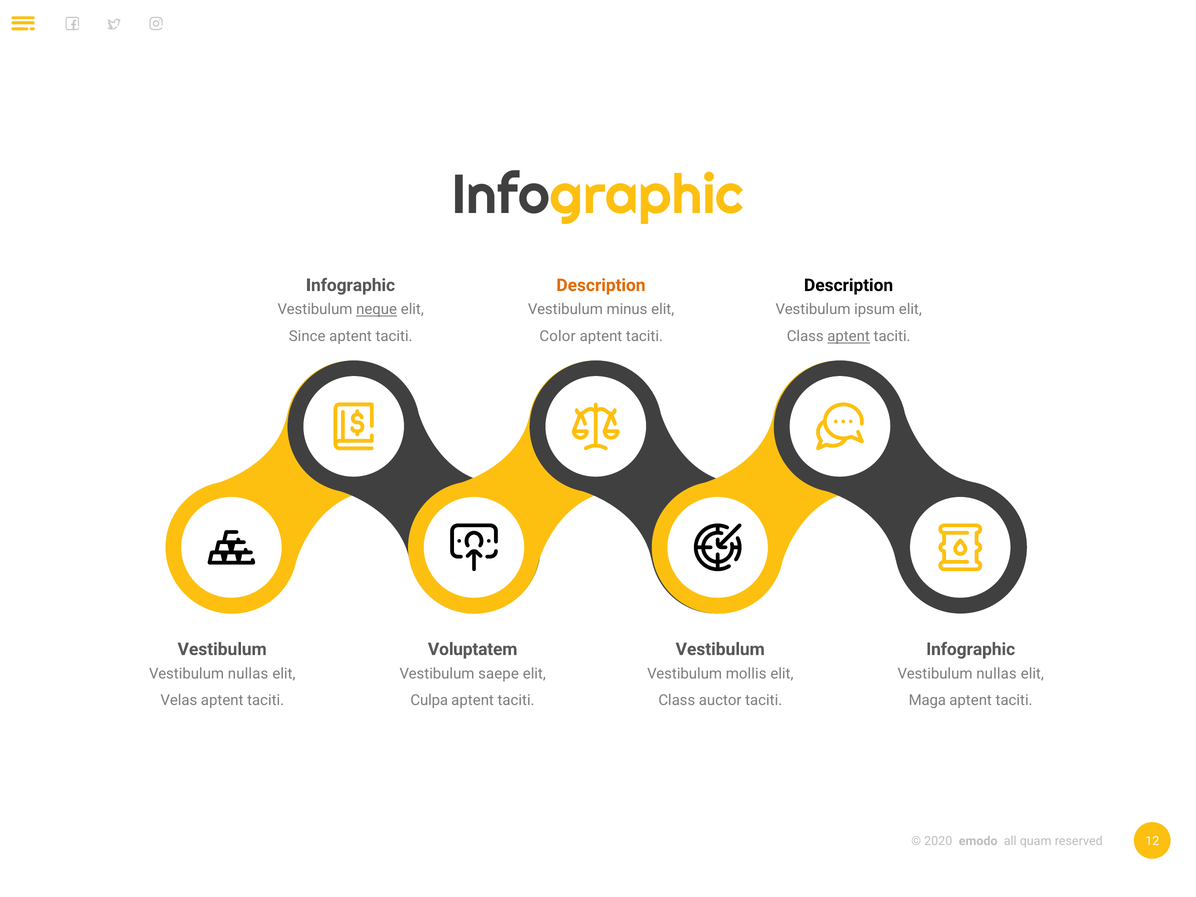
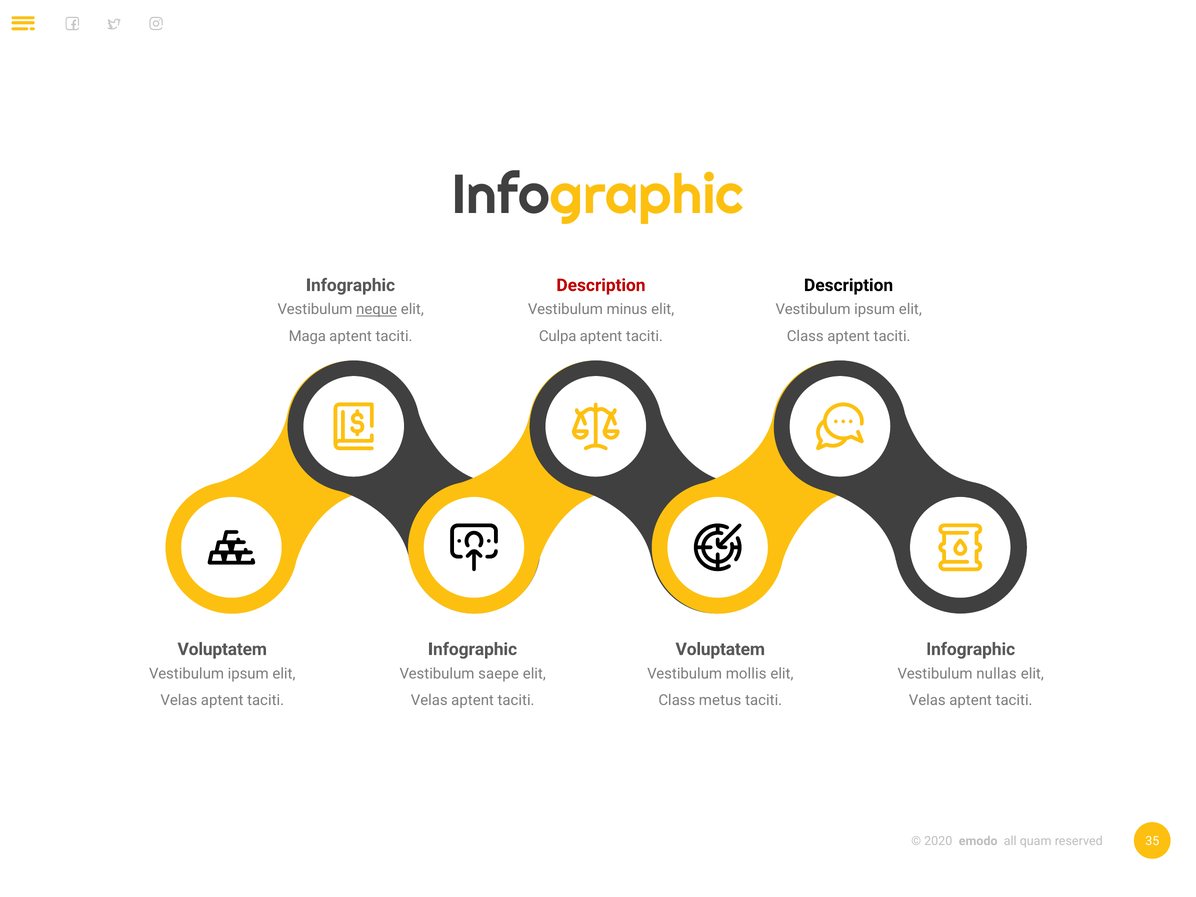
Description colour: orange -> red (601, 285)
Since: Since -> Maga (307, 336)
Color: Color -> Culpa (558, 336)
aptent underline: present -> none (849, 336)
Vestibulum: Vestibulum -> Voluptatem (222, 649)
Voluptatem: Voluptatem -> Infographic (473, 649)
Vestibulum: Vestibulum -> Voluptatem (720, 649)
nullas: nullas -> ipsum (248, 674)
Culpa: Culpa -> Velas (429, 701)
auctor: auctor -> metus (720, 701)
Maga: Maga -> Velas (927, 701)
12: 12 -> 35 (1152, 841)
